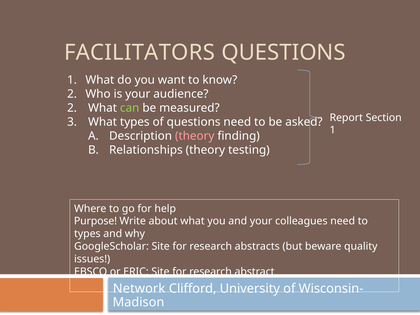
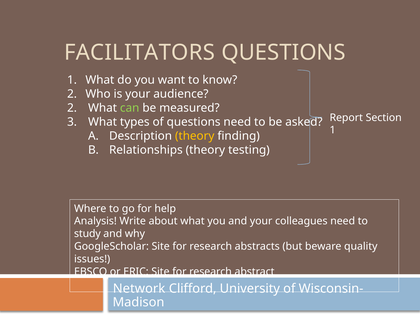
theory colour: pink -> yellow (195, 136)
Purpose: Purpose -> Analysis (95, 221)
types: types -> study (87, 234)
